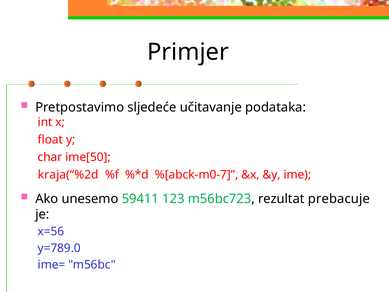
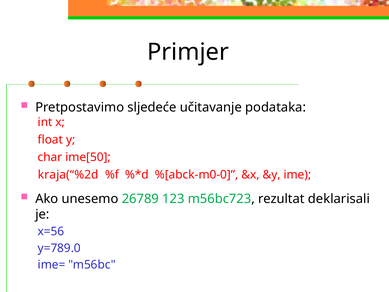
%[abck-m0-7: %[abck-m0-7 -> %[abck-m0-0 (197, 175)
59411: 59411 -> 26789 (140, 199)
prebacuje: prebacuje -> deklarisali (339, 199)
